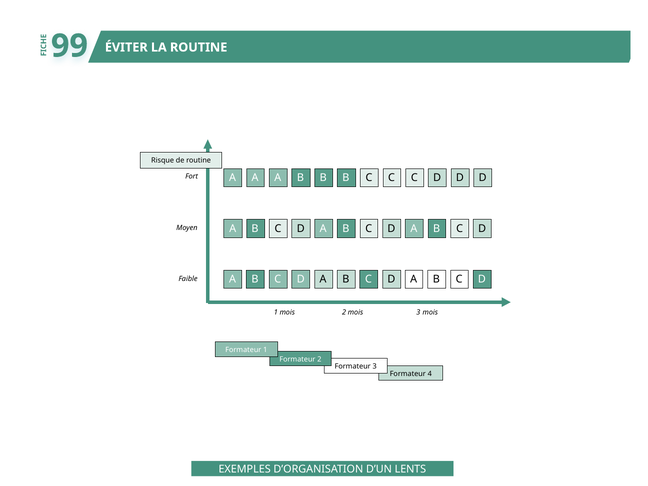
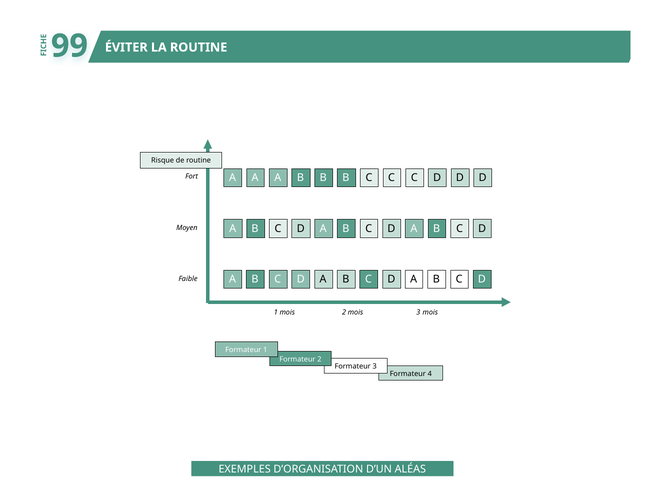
LENTS: LENTS -> ALÉAS (410, 469)
